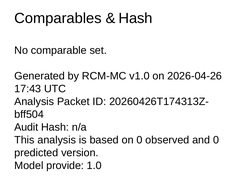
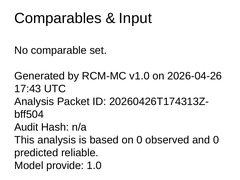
Hash: Hash -> Input (135, 18)
version: version -> reliable (80, 153)
